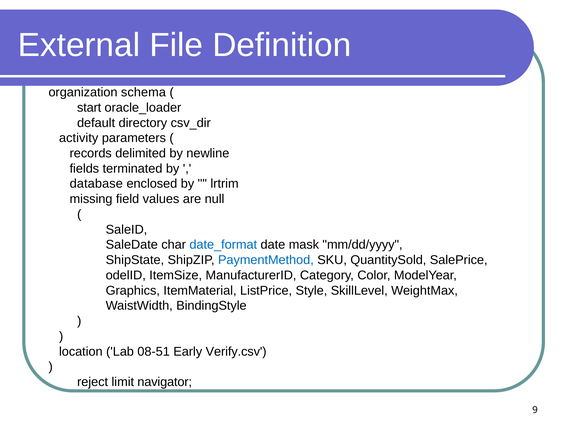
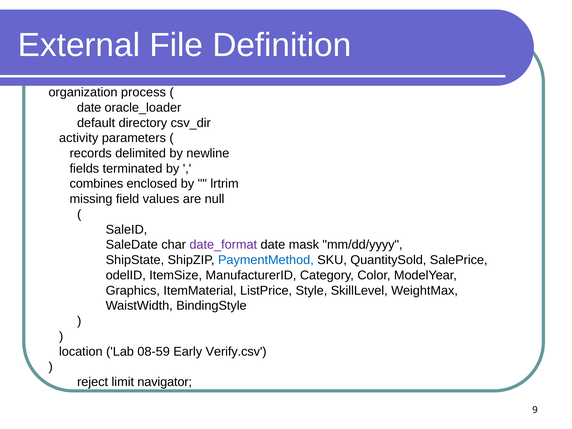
schema: schema -> process (143, 92)
start: start -> date (89, 108)
database: database -> combines (96, 184)
date_format colour: blue -> purple (223, 245)
08-51: 08-51 -> 08-59 (154, 352)
